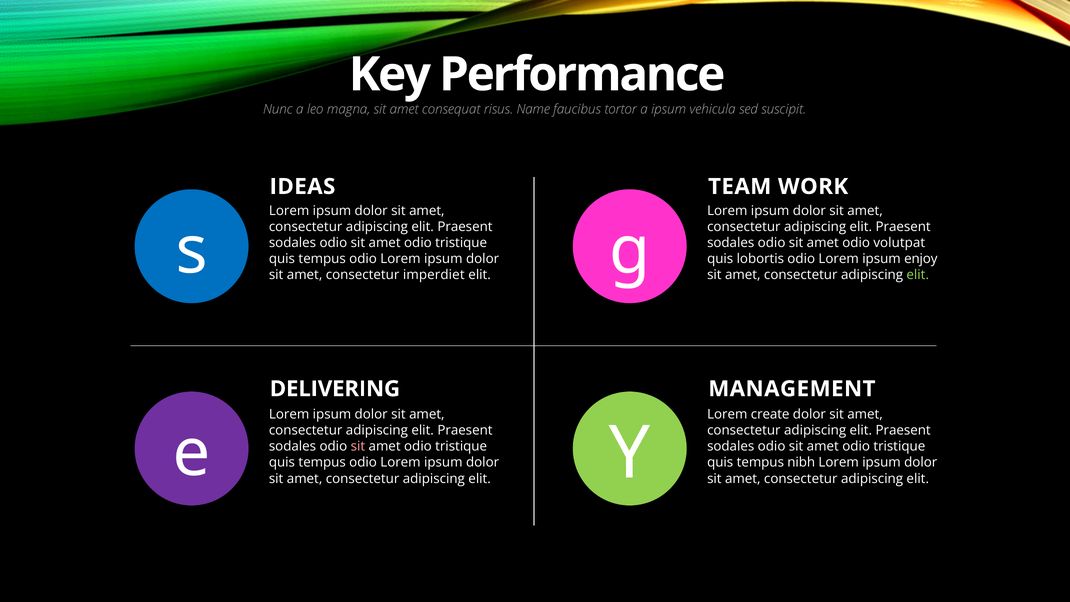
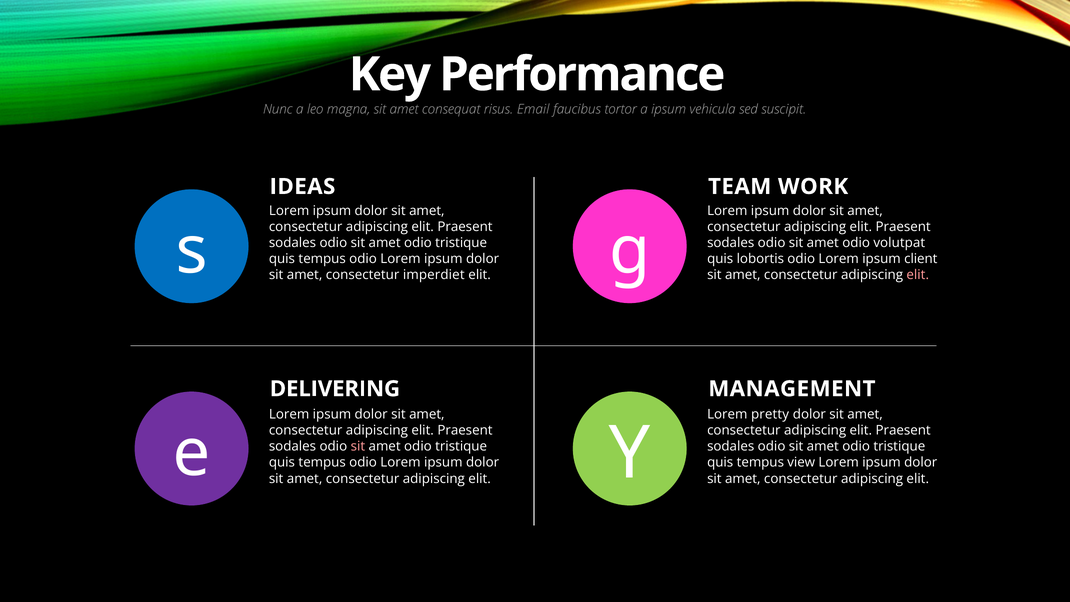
Name: Name -> Email (533, 109)
enjoy: enjoy -> client (921, 259)
elit colour: light green -> pink (918, 275)
create: create -> pretty (770, 414)
nibh: nibh -> view (801, 462)
